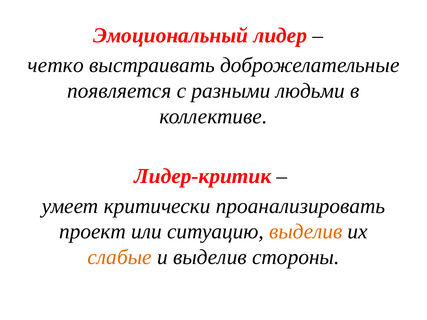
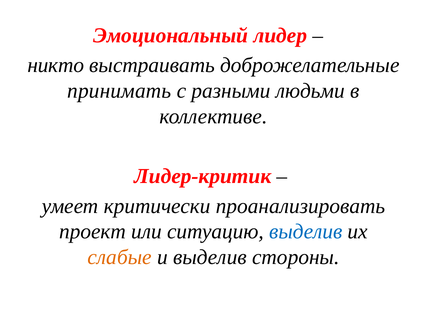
четко: четко -> никто (56, 65)
появляется: появляется -> принимать (119, 91)
выделив colour: orange -> blue (306, 232)
